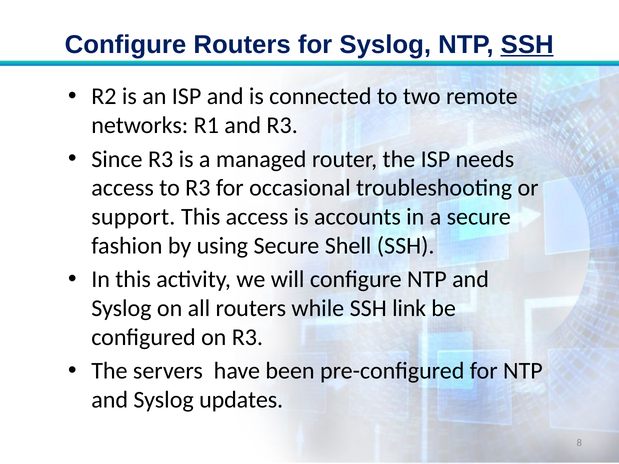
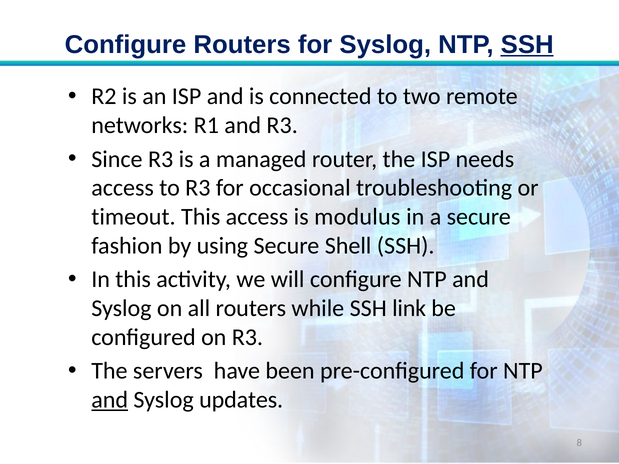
support: support -> timeout (133, 217)
accounts: accounts -> modulus (357, 217)
and underline: none -> present (110, 400)
